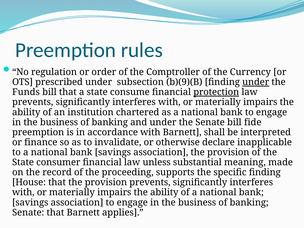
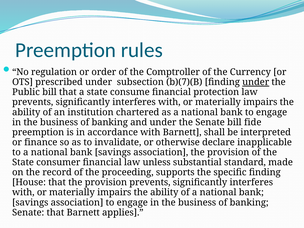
b)(9)(B: b)(9)(B -> b)(7)(B (184, 82)
Funds: Funds -> Public (26, 92)
protection underline: present -> none (216, 92)
meaning: meaning -> standard (245, 162)
